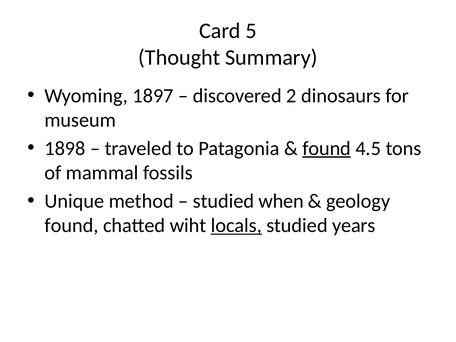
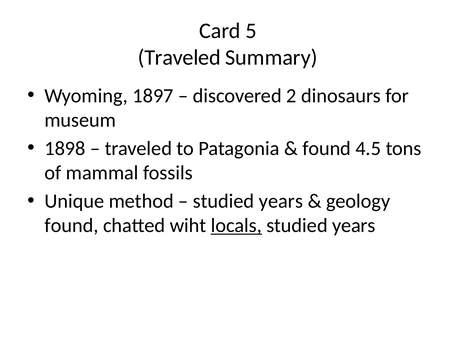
Thought: Thought -> Traveled (179, 57)
found underline: present -> none (327, 148)
when: when -> years (281, 201)
